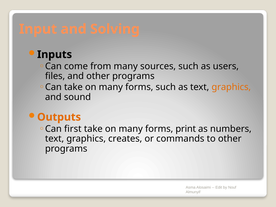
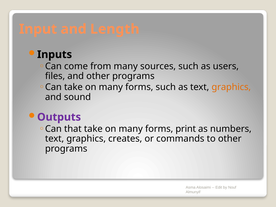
Solving: Solving -> Length (115, 29)
Outputs colour: orange -> purple (59, 117)
first: first -> that (73, 129)
